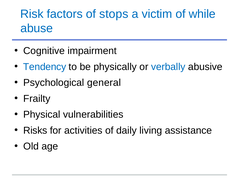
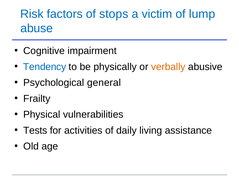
while: while -> lump (202, 14)
verbally colour: blue -> orange (168, 67)
Risks: Risks -> Tests (35, 131)
